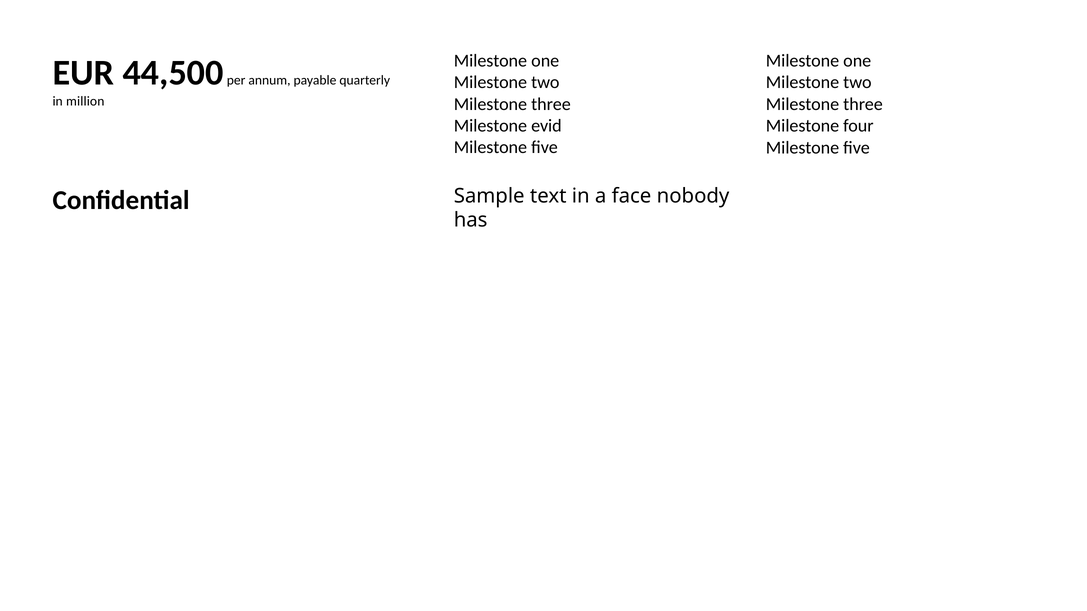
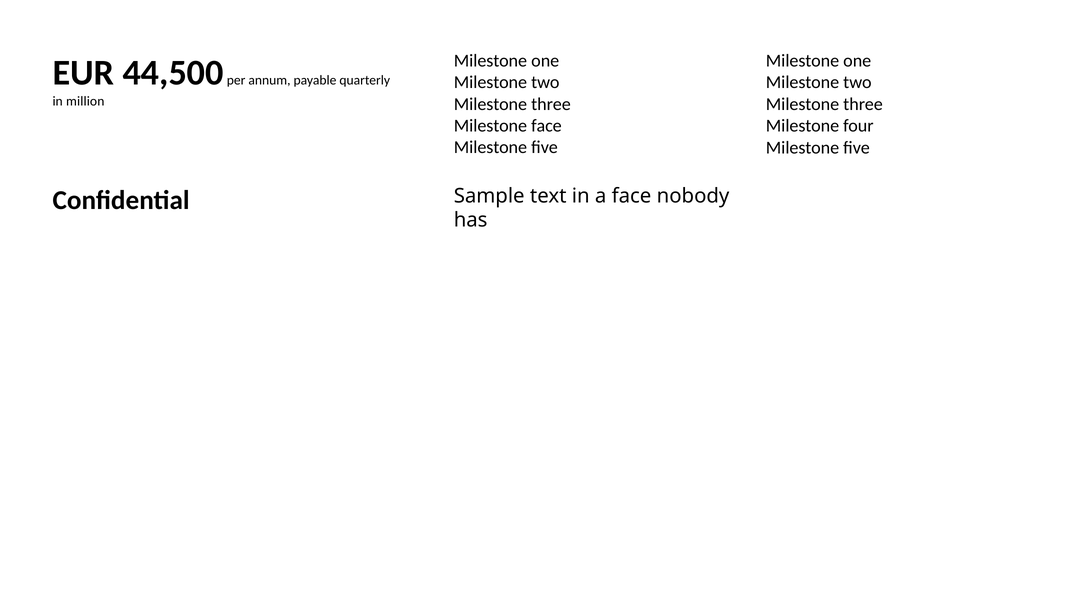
Milestone evid: evid -> face (546, 126)
